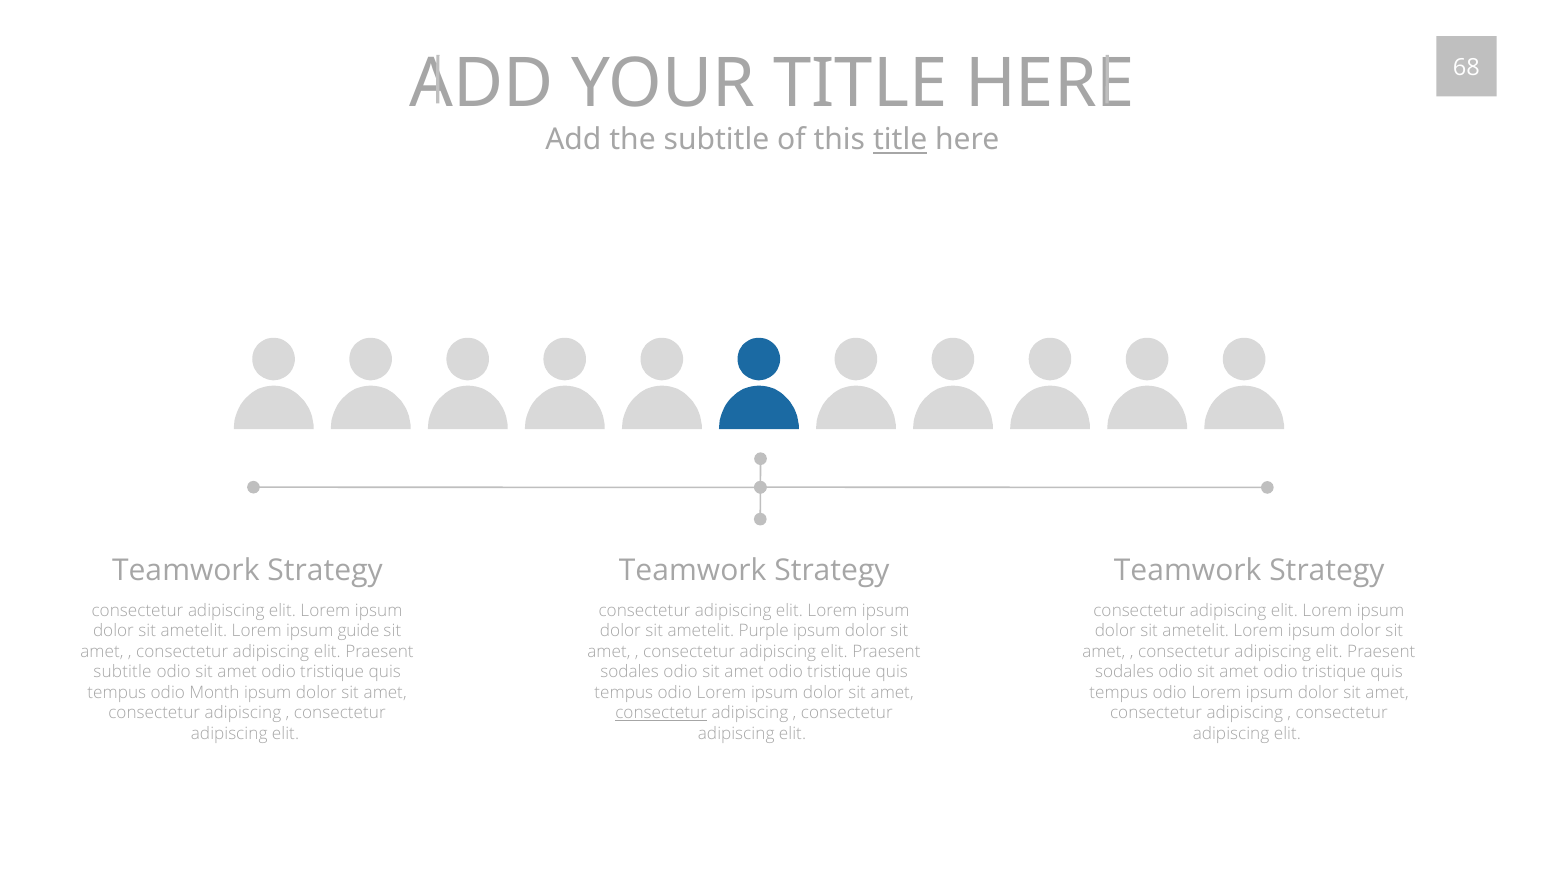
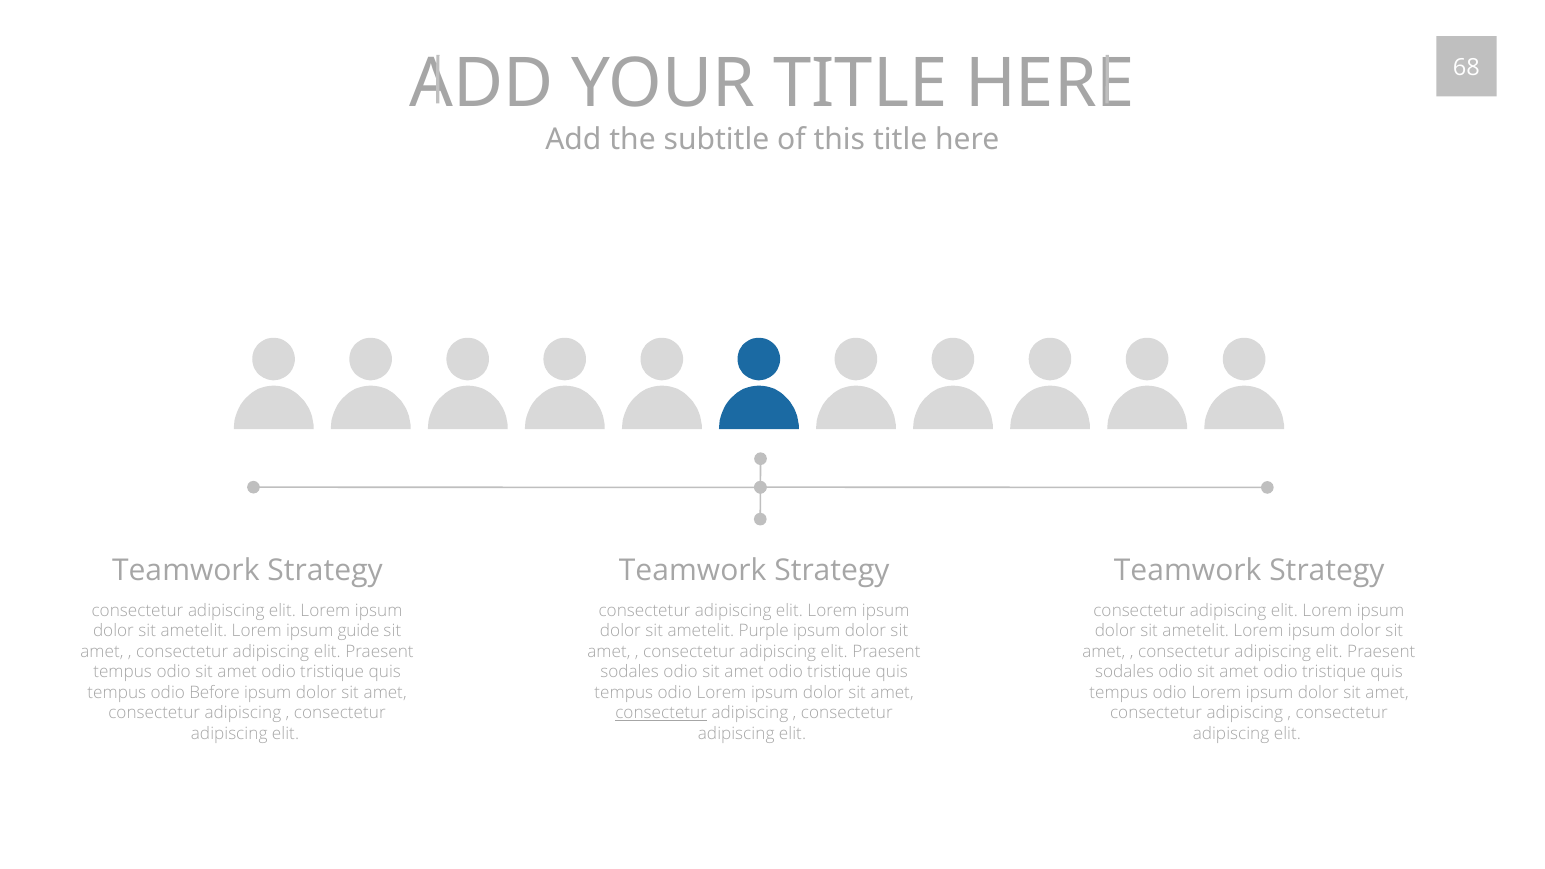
title underline: present -> none (900, 140)
subtitle: subtitle -> tempus (123, 672)
Month: Month -> Before (215, 693)
